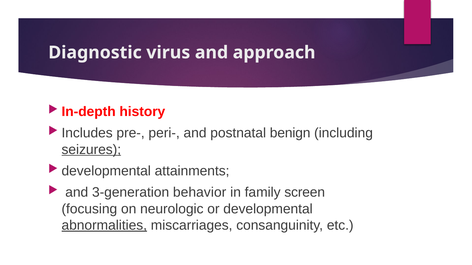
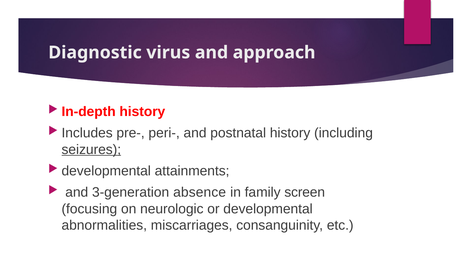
postnatal benign: benign -> history (290, 133)
behavior: behavior -> absence (200, 193)
abnormalities underline: present -> none (104, 226)
